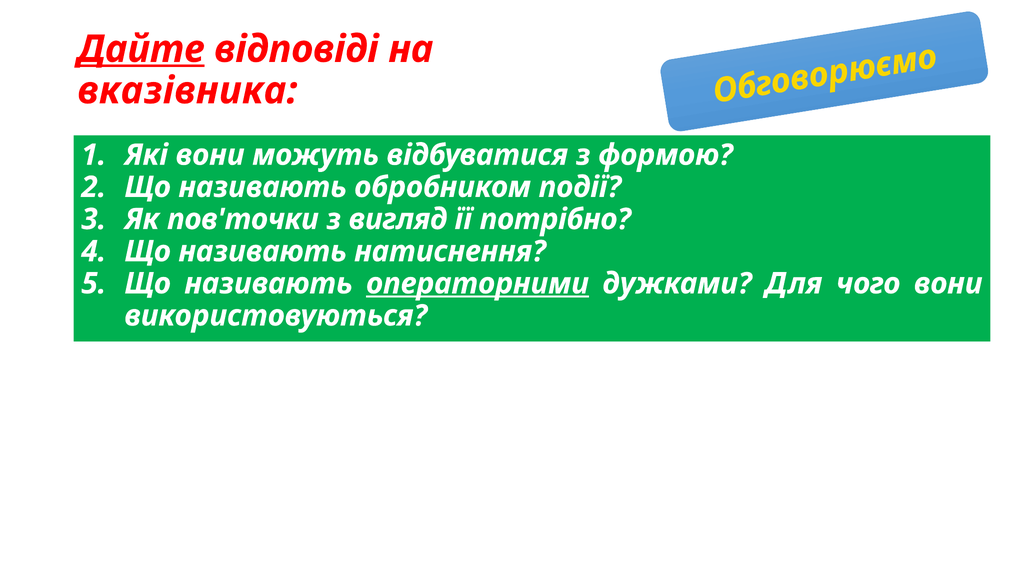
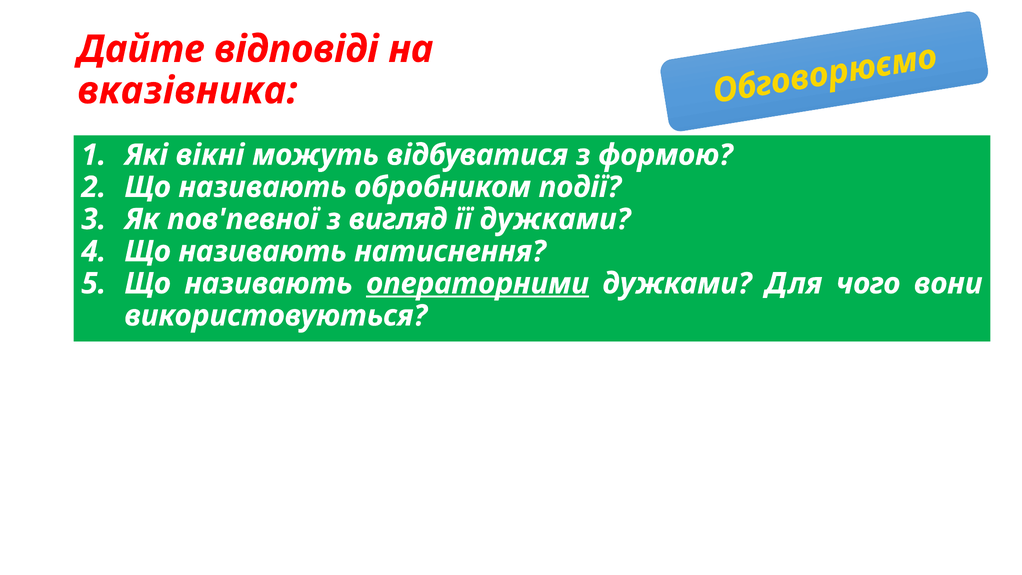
Дайте underline: present -> none (141, 49)
Які вони: вони -> вікні (210, 155)
пов'точки: пов'точки -> пов'певної (243, 219)
її потрібно: потрібно -> дужками (555, 219)
